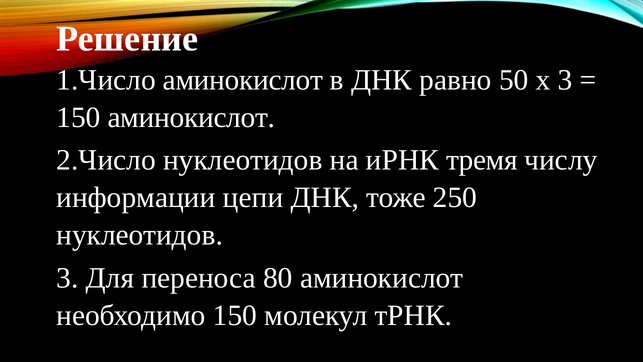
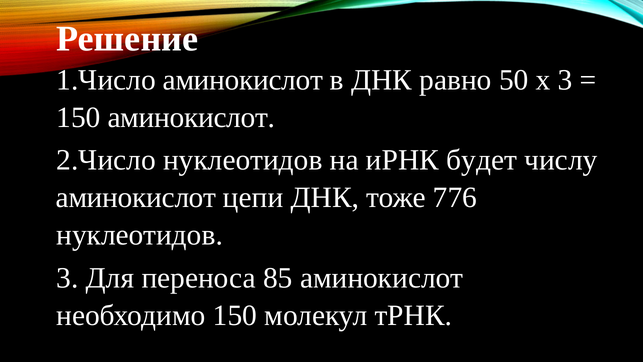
тремя: тремя -> будет (482, 160)
информации: информации -> аминокислот (136, 198)
250: 250 -> 776 (455, 198)
80: 80 -> 85 (278, 278)
